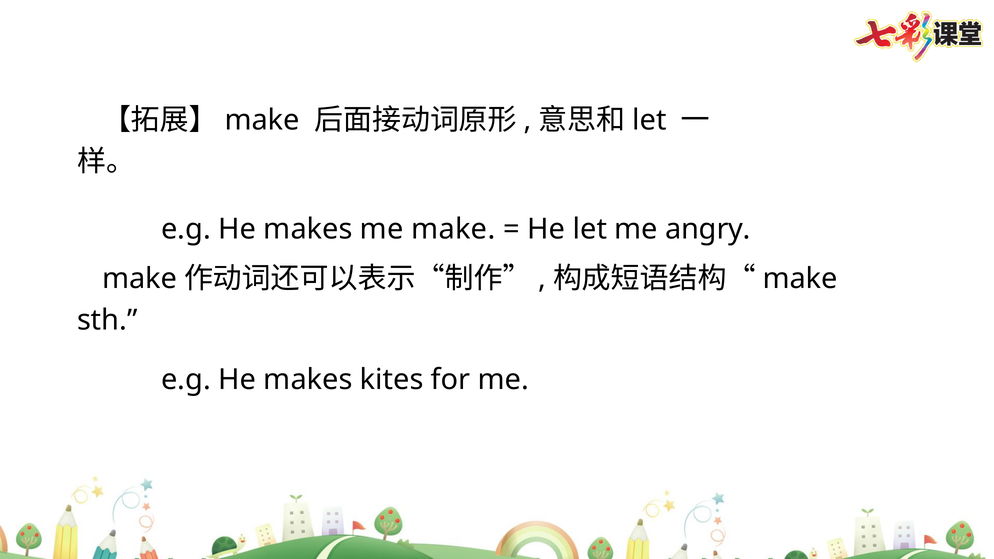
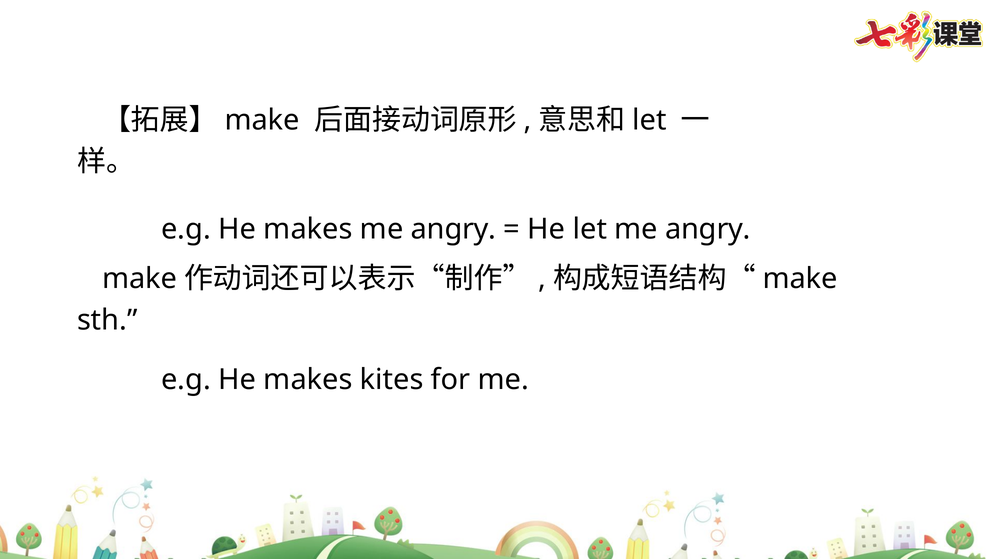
makes me make: make -> angry (454, 229)
